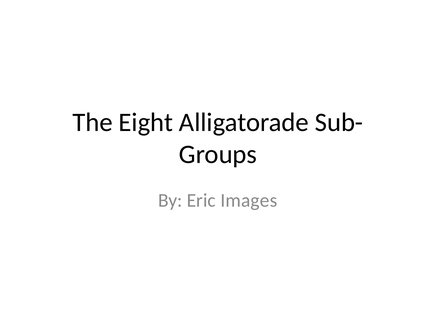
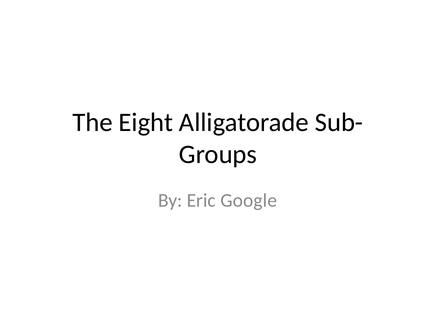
Images: Images -> Google (249, 200)
